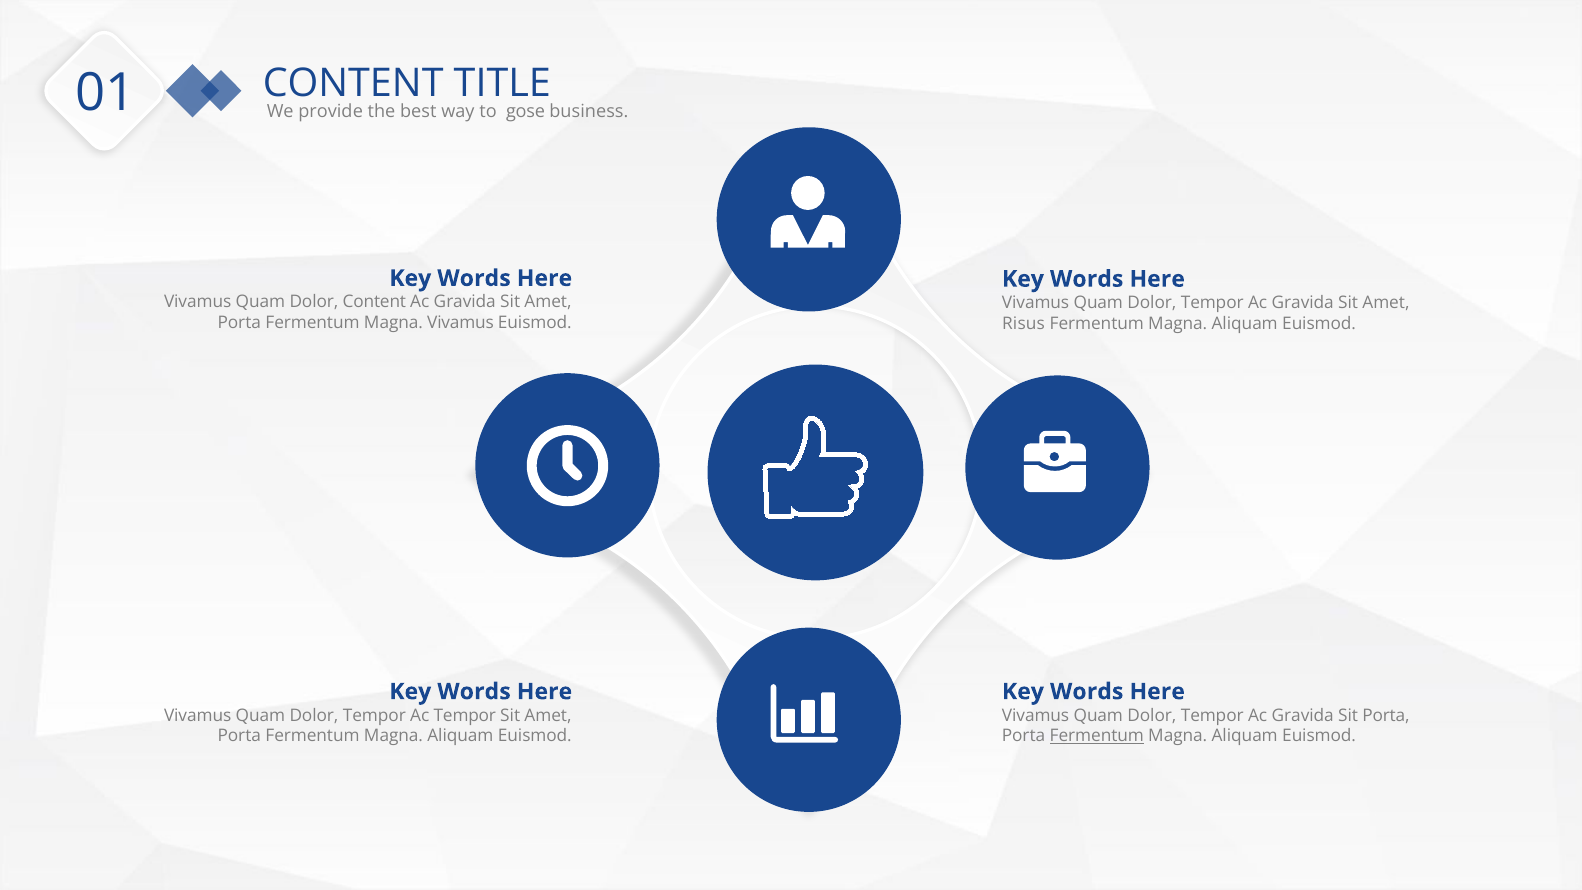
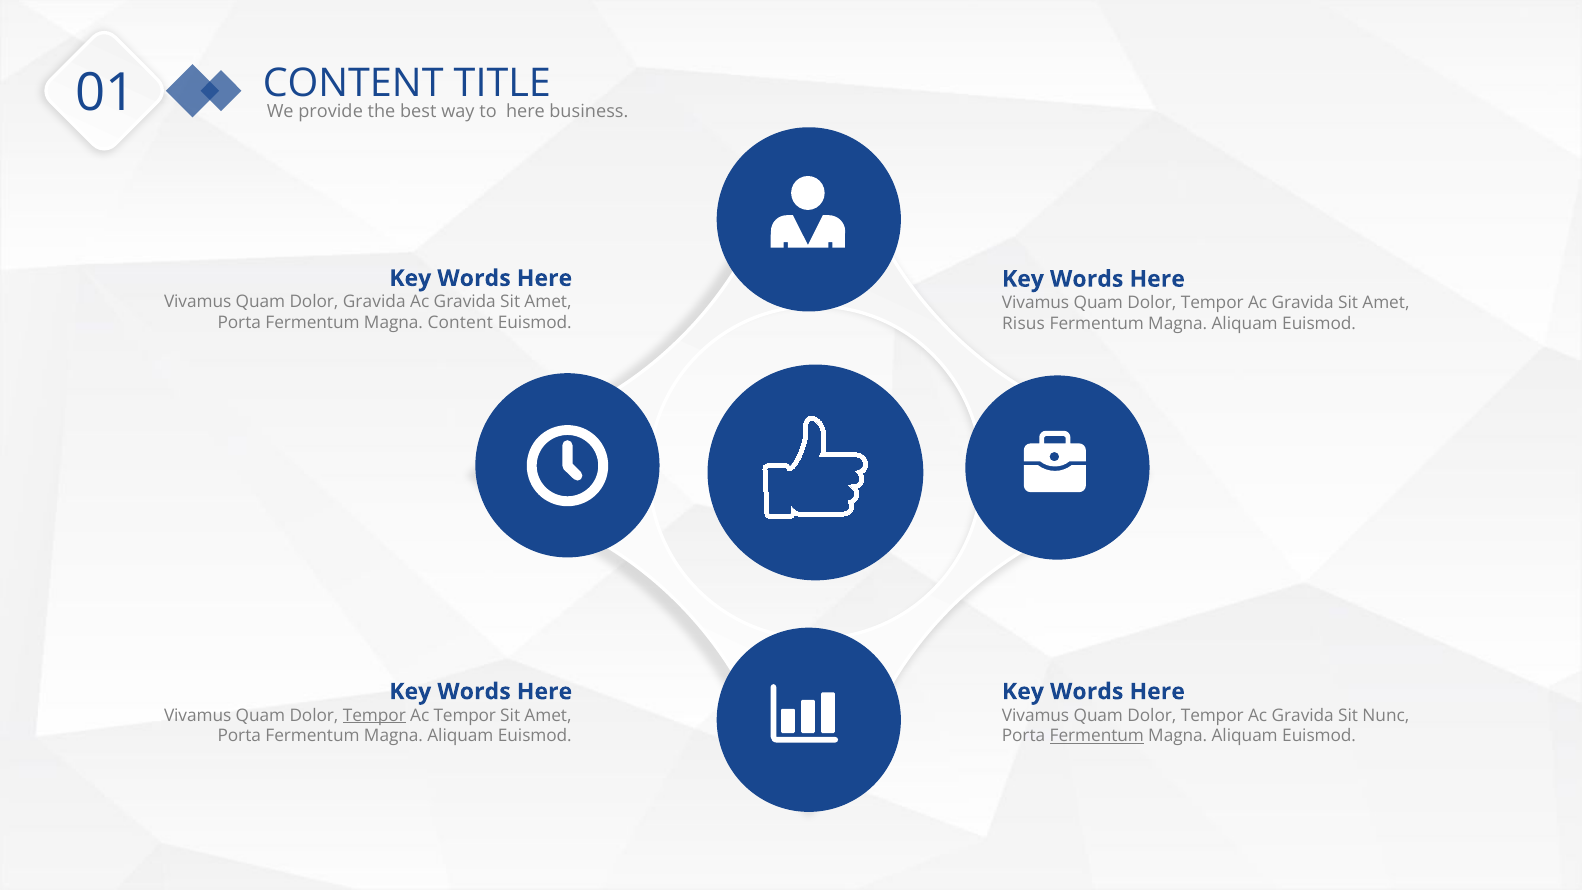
to gose: gose -> here (525, 112)
Dolor Content: Content -> Gravida (374, 302)
Magna Vivamus: Vivamus -> Content (460, 323)
Tempor underline: none -> present (374, 715)
Sit Porta: Porta -> Nunc (1386, 715)
